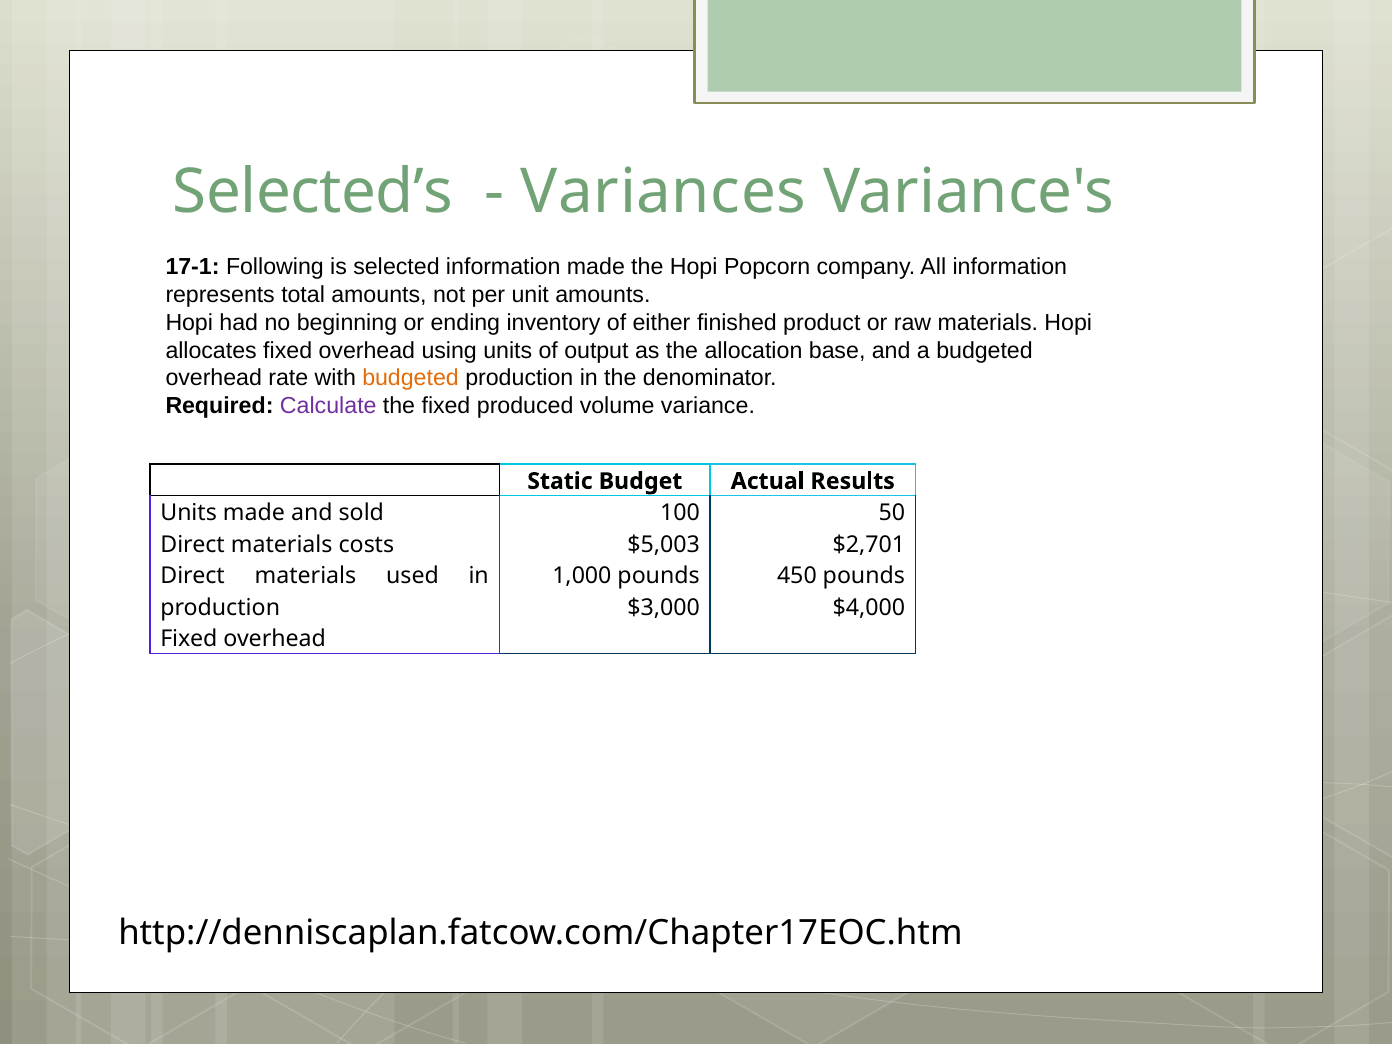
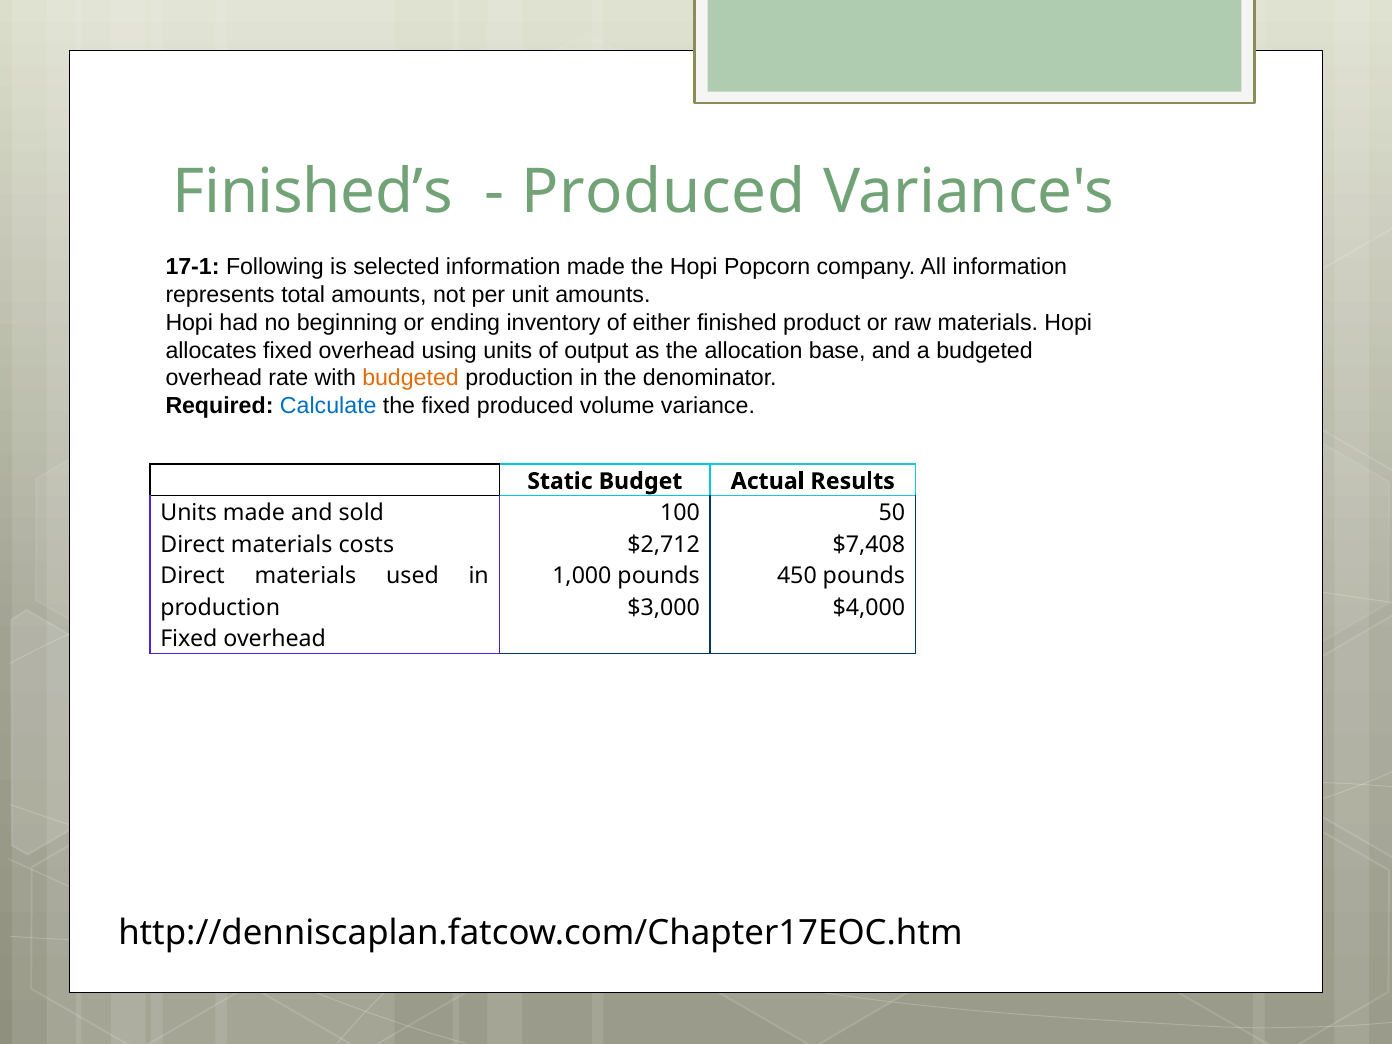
Selected’s: Selected’s -> Finished’s (313, 192)
Variances: Variances -> Produced (664, 192)
Calculate colour: purple -> blue (328, 406)
$5,003: $5,003 -> $2,712 (664, 544)
$2,701: $2,701 -> $7,408 (869, 544)
